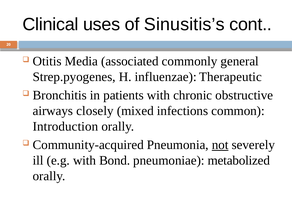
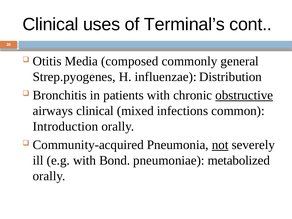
Sinusitis’s: Sinusitis’s -> Terminal’s (184, 24)
associated: associated -> composed (130, 61)
Therapeutic: Therapeutic -> Distribution (231, 77)
obstructive underline: none -> present (244, 95)
airways closely: closely -> clinical (95, 111)
